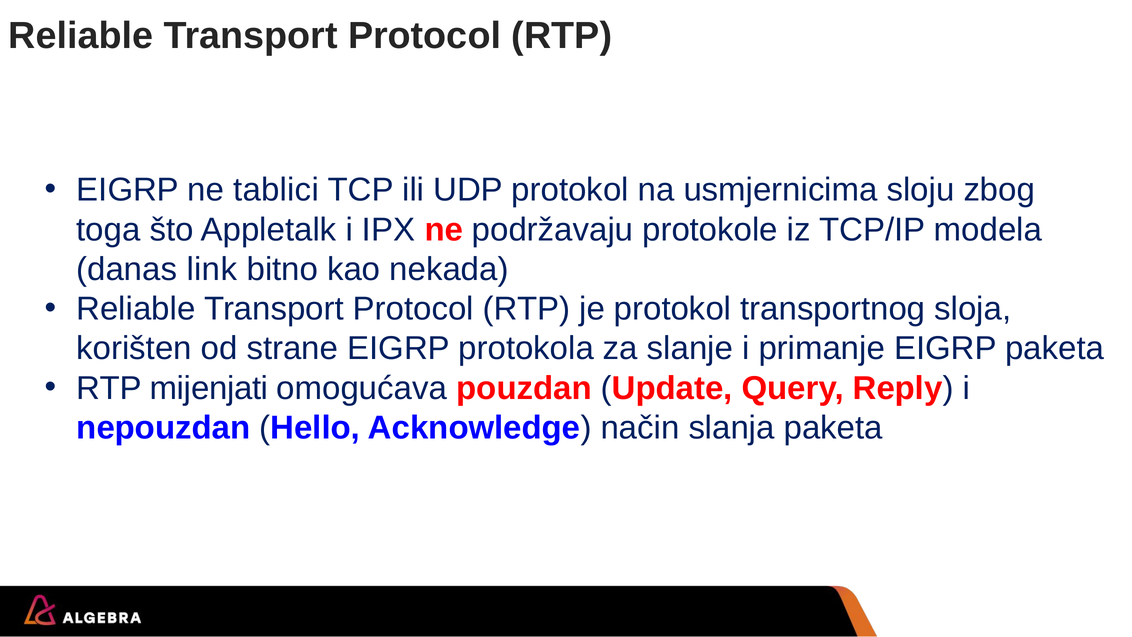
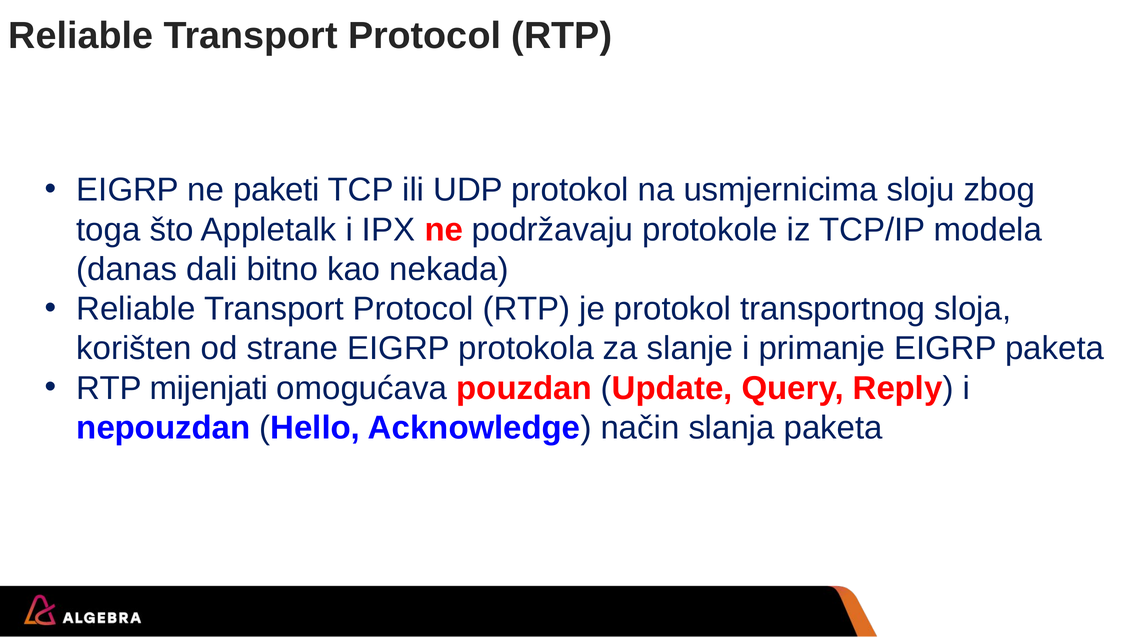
tablici: tablici -> paketi (276, 190)
link: link -> dali (212, 269)
